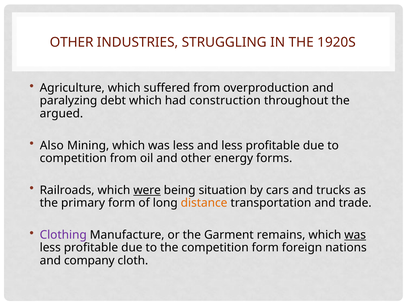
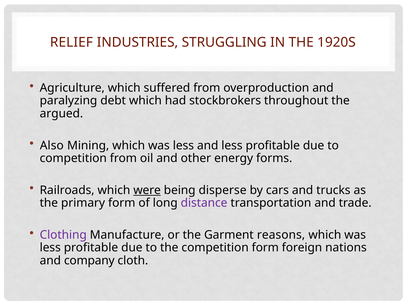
OTHER: OTHER -> RELIEF (71, 42)
construction: construction -> stockbrokers (225, 101)
situation: situation -> disperse (223, 190)
distance colour: orange -> purple (204, 203)
remains: remains -> reasons (281, 235)
was underline: present -> none (355, 235)
